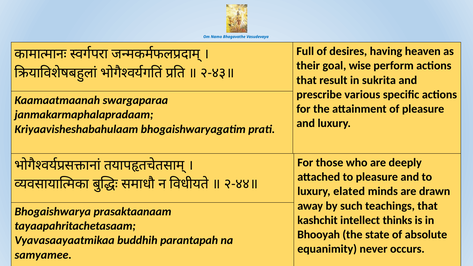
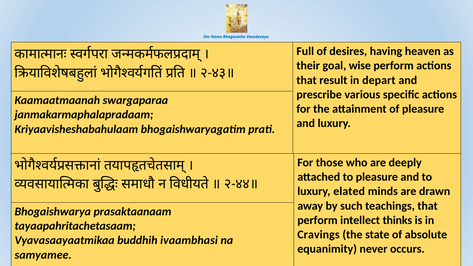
sukrita: sukrita -> depart (379, 80)
kashchit: kashchit -> perform (317, 220)
Bhooyah: Bhooyah -> Cravings (319, 235)
parantapah: parantapah -> ivaambhasi (189, 240)
